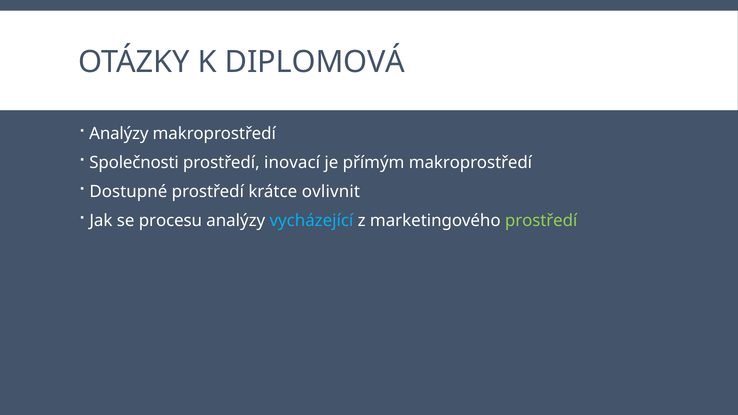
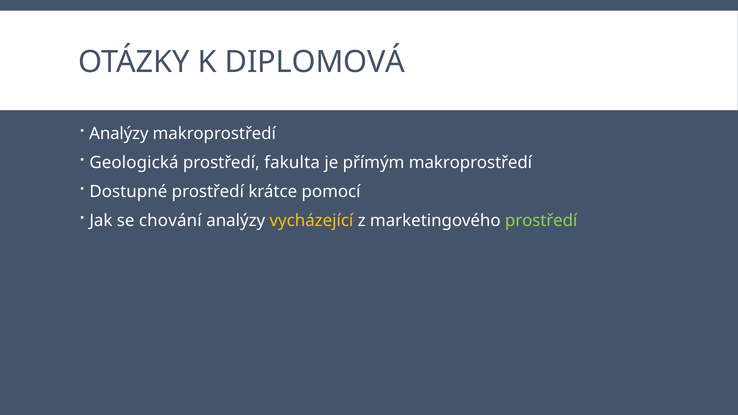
Společnosti: Společnosti -> Geologická (134, 163)
inovací: inovací -> fakulta (292, 163)
ovlivnit: ovlivnit -> pomocí (331, 192)
procesu: procesu -> chování (170, 221)
vycházející colour: light blue -> yellow (311, 221)
